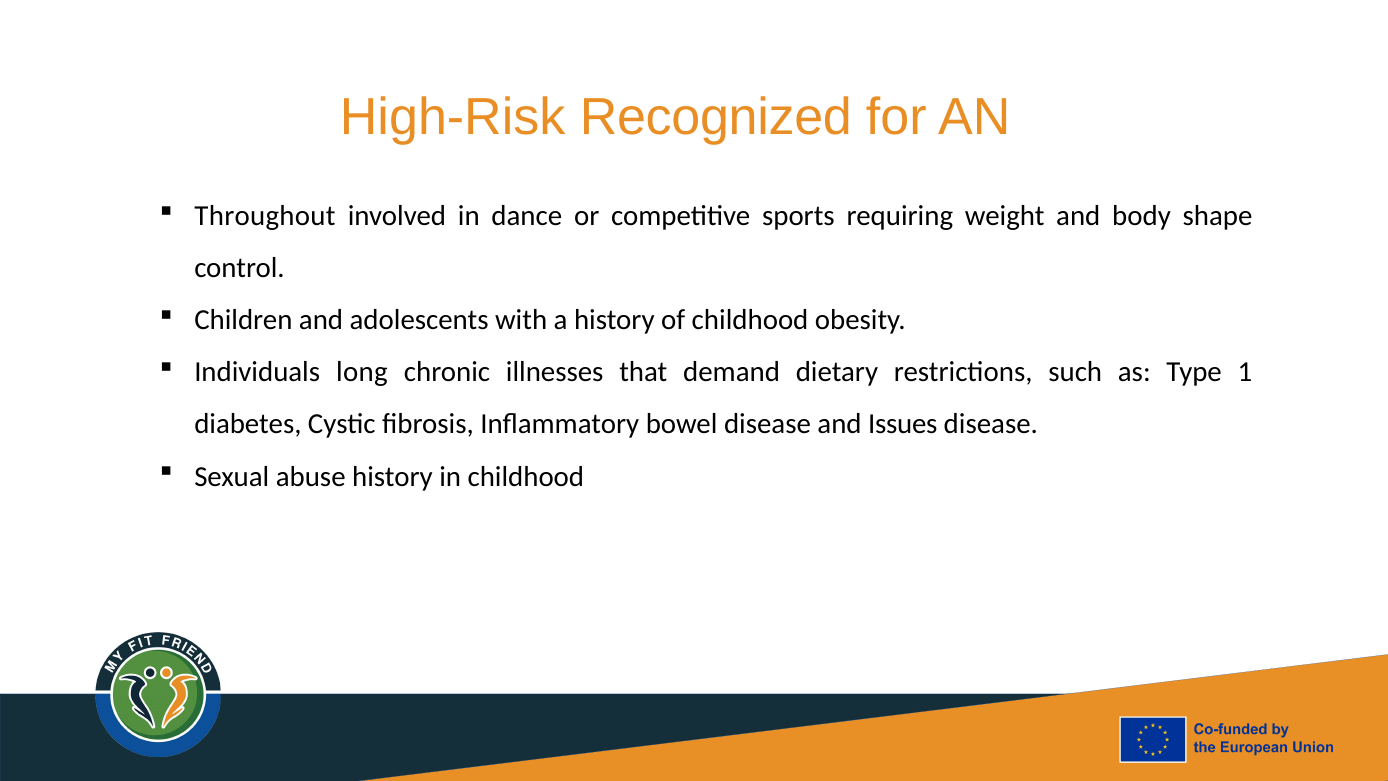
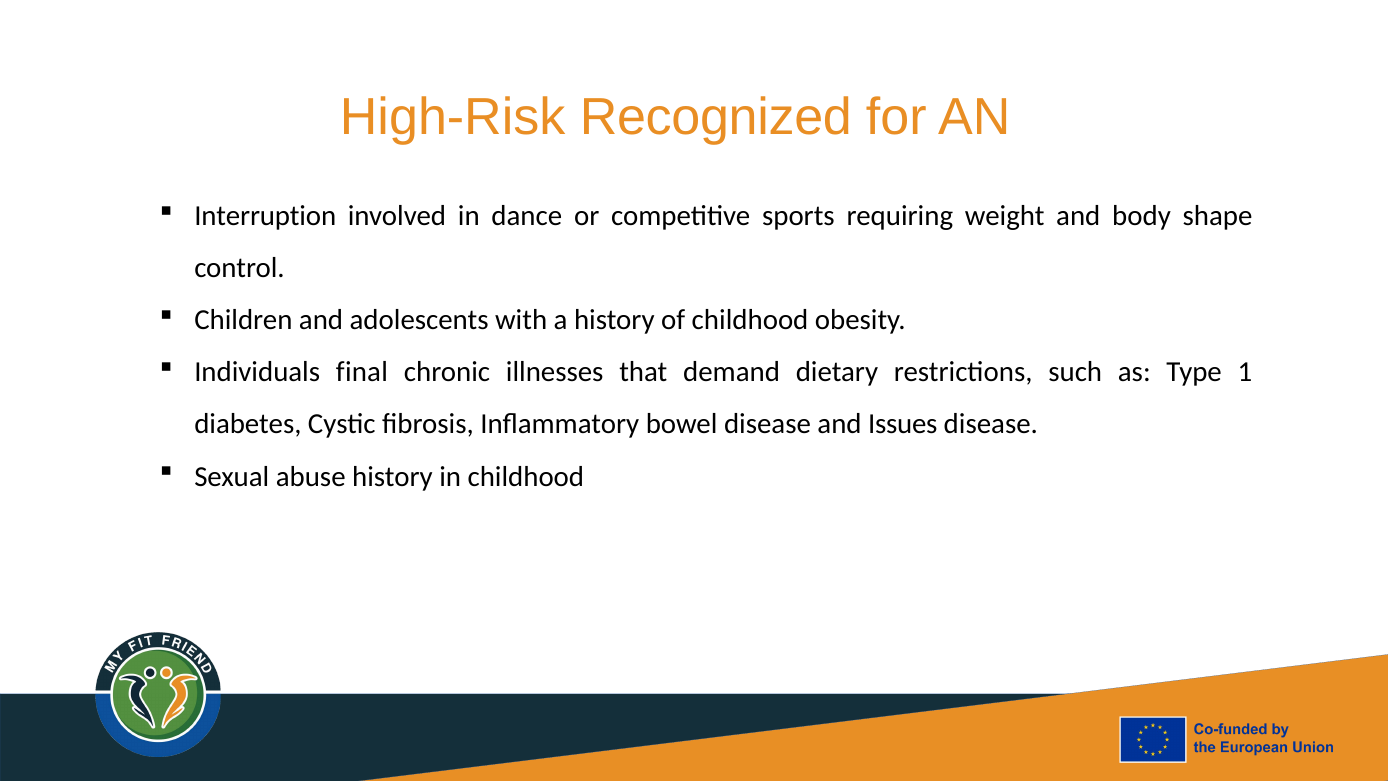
Throughout: Throughout -> Interruption (265, 216)
long: long -> final (362, 372)
